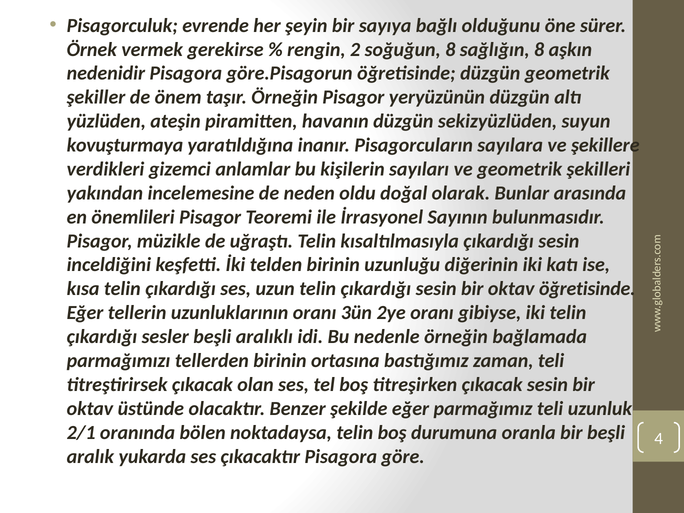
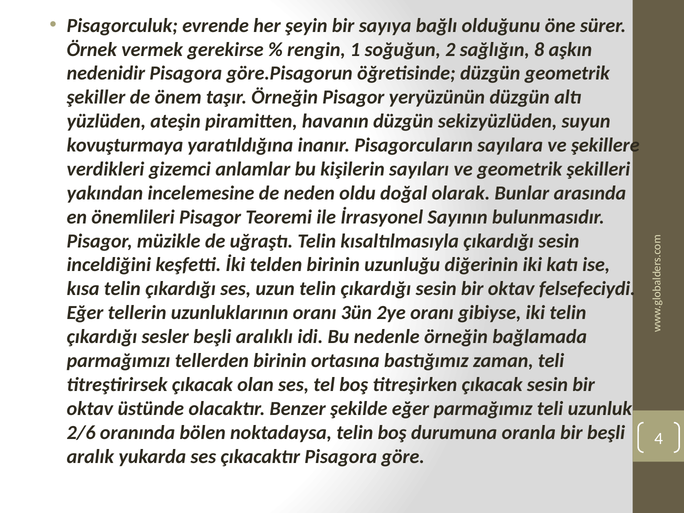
2: 2 -> 1 (355, 49)
soğuğun 8: 8 -> 2 (450, 49)
oktav öğretisinde: öğretisinde -> felsefeciydi (587, 289)
2/1: 2/1 -> 2/6 (81, 432)
